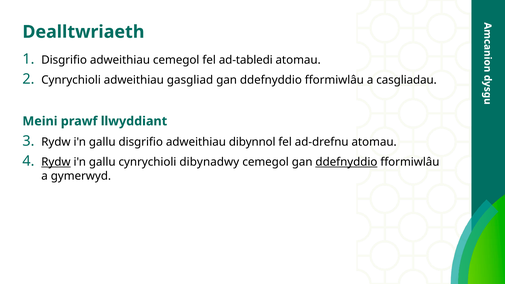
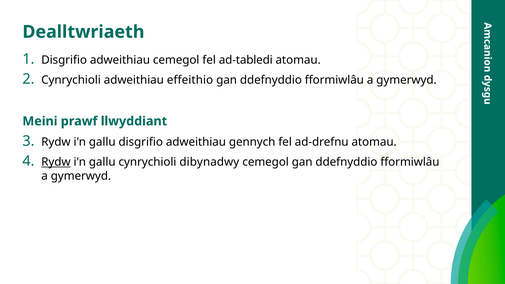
gasgliad: gasgliad -> effeithio (190, 80)
casgliadau: casgliadau -> gymerwyd (406, 80)
dibynnol: dibynnol -> gennych (252, 142)
ddefnyddio underline: present -> none (346, 162)
